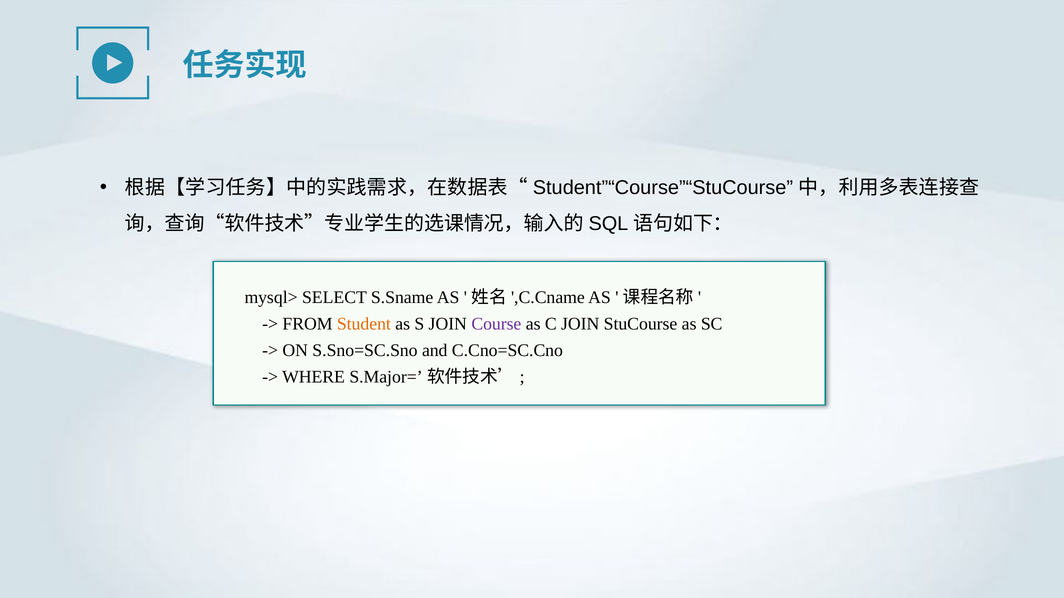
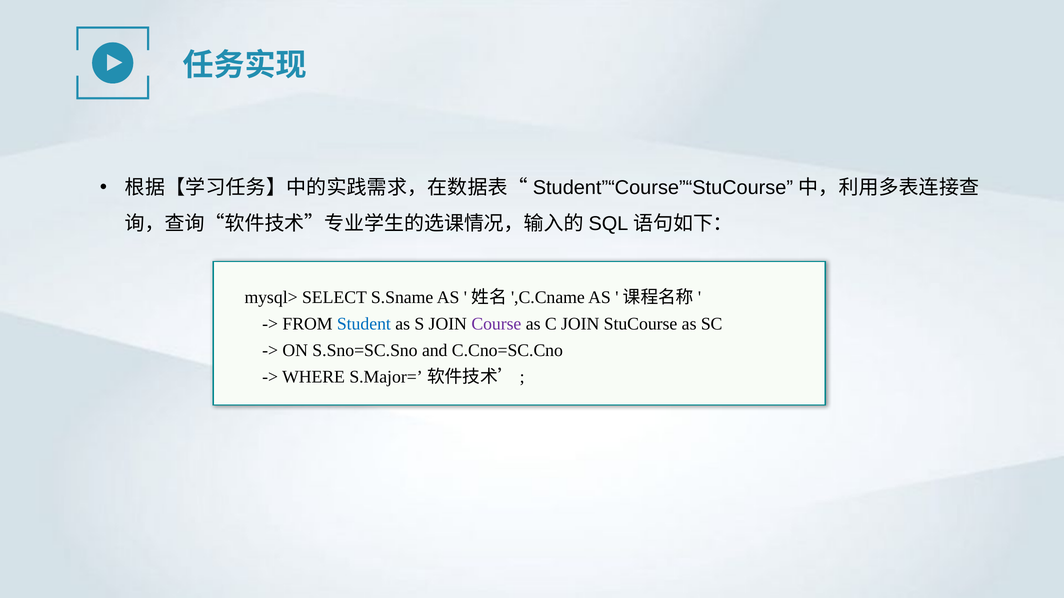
Student colour: orange -> blue (364, 324)
